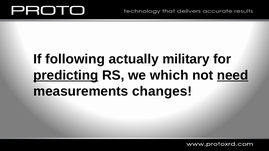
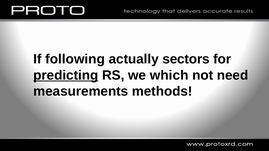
military: military -> sectors (186, 59)
need underline: present -> none (233, 75)
changes: changes -> methods (162, 91)
